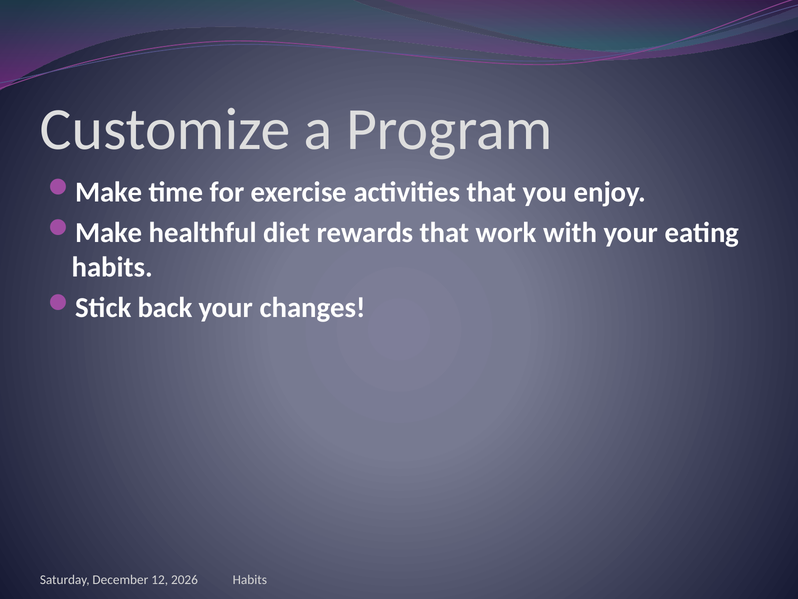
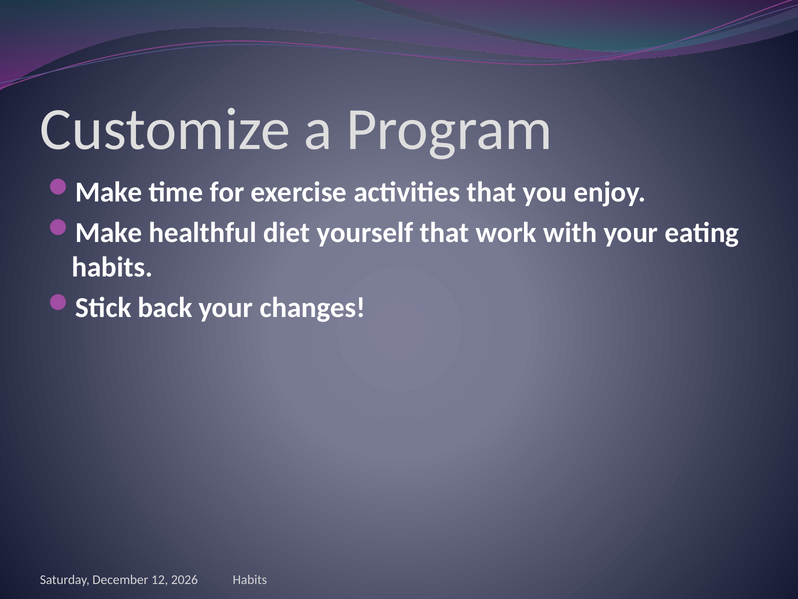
rewards: rewards -> yourself (365, 232)
